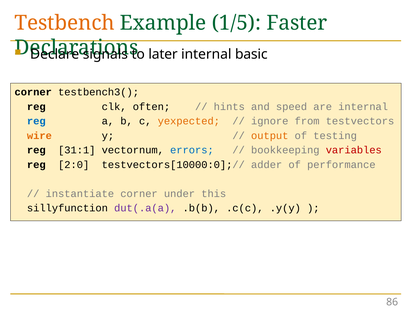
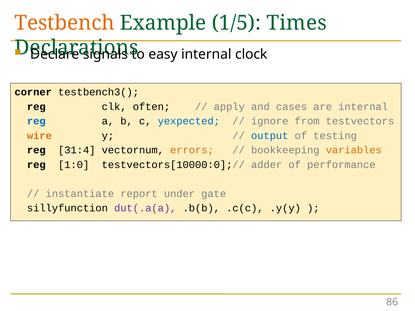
Faster: Faster -> Times (297, 23)
later: later -> easy (163, 54)
basic: basic -> clock (251, 54)
hints: hints -> apply (229, 107)
speed: speed -> cases (292, 107)
yexpected colour: orange -> blue (189, 121)
output colour: orange -> blue (270, 136)
31:1: 31:1 -> 31:4 (77, 150)
errors colour: blue -> orange (192, 150)
variables colour: red -> orange (354, 150)
2:0: 2:0 -> 1:0 (74, 165)
instantiate corner: corner -> report (139, 194)
this: this -> gate (214, 194)
